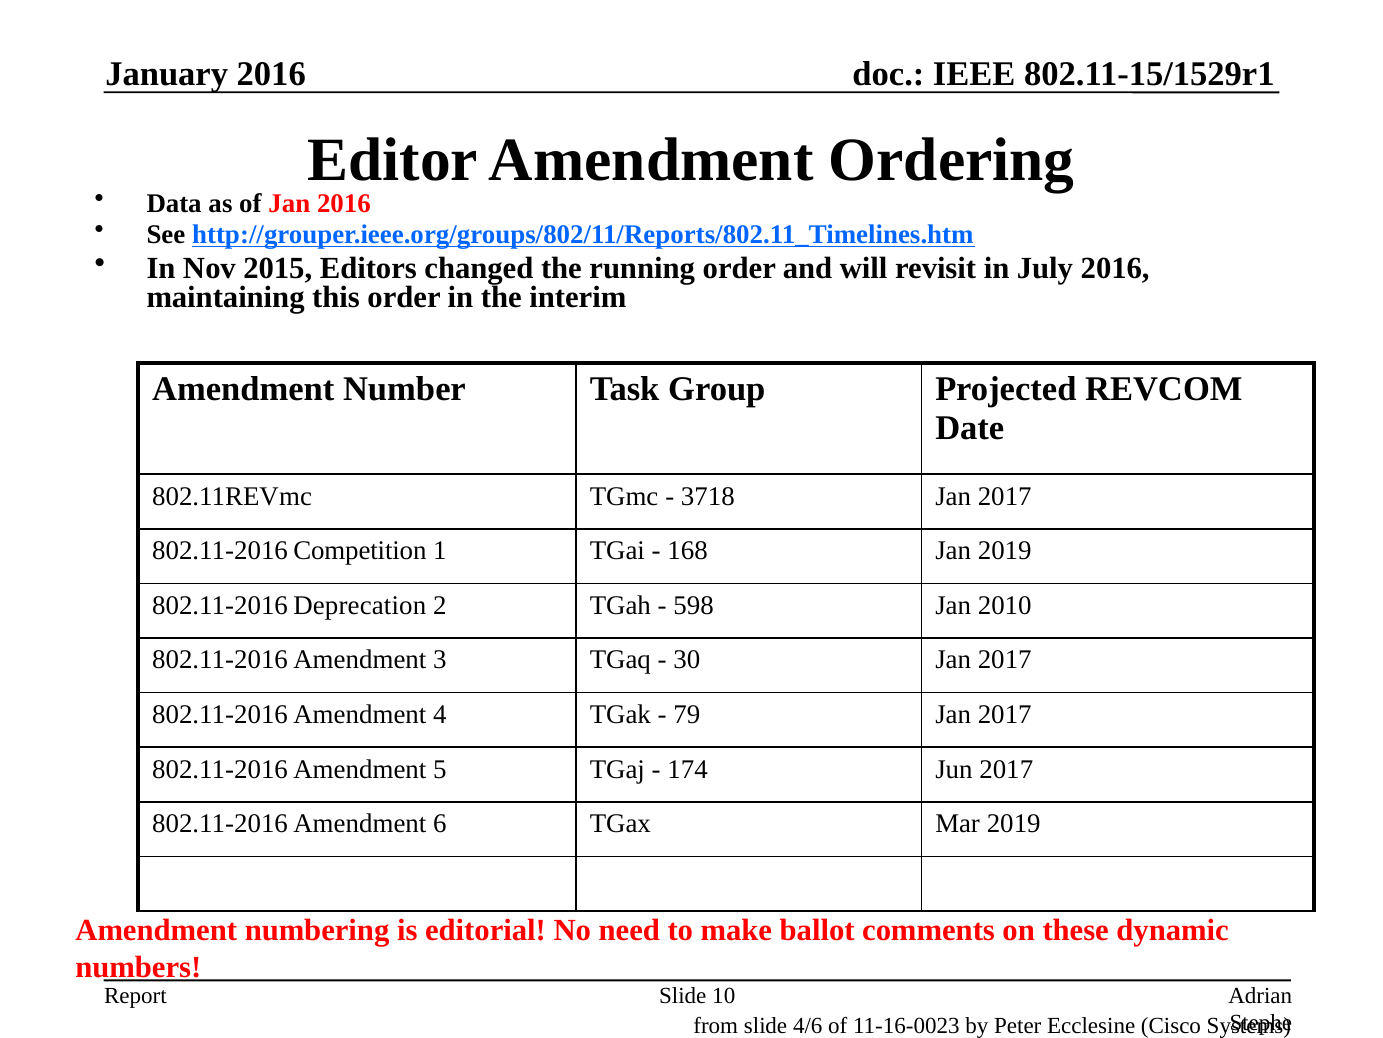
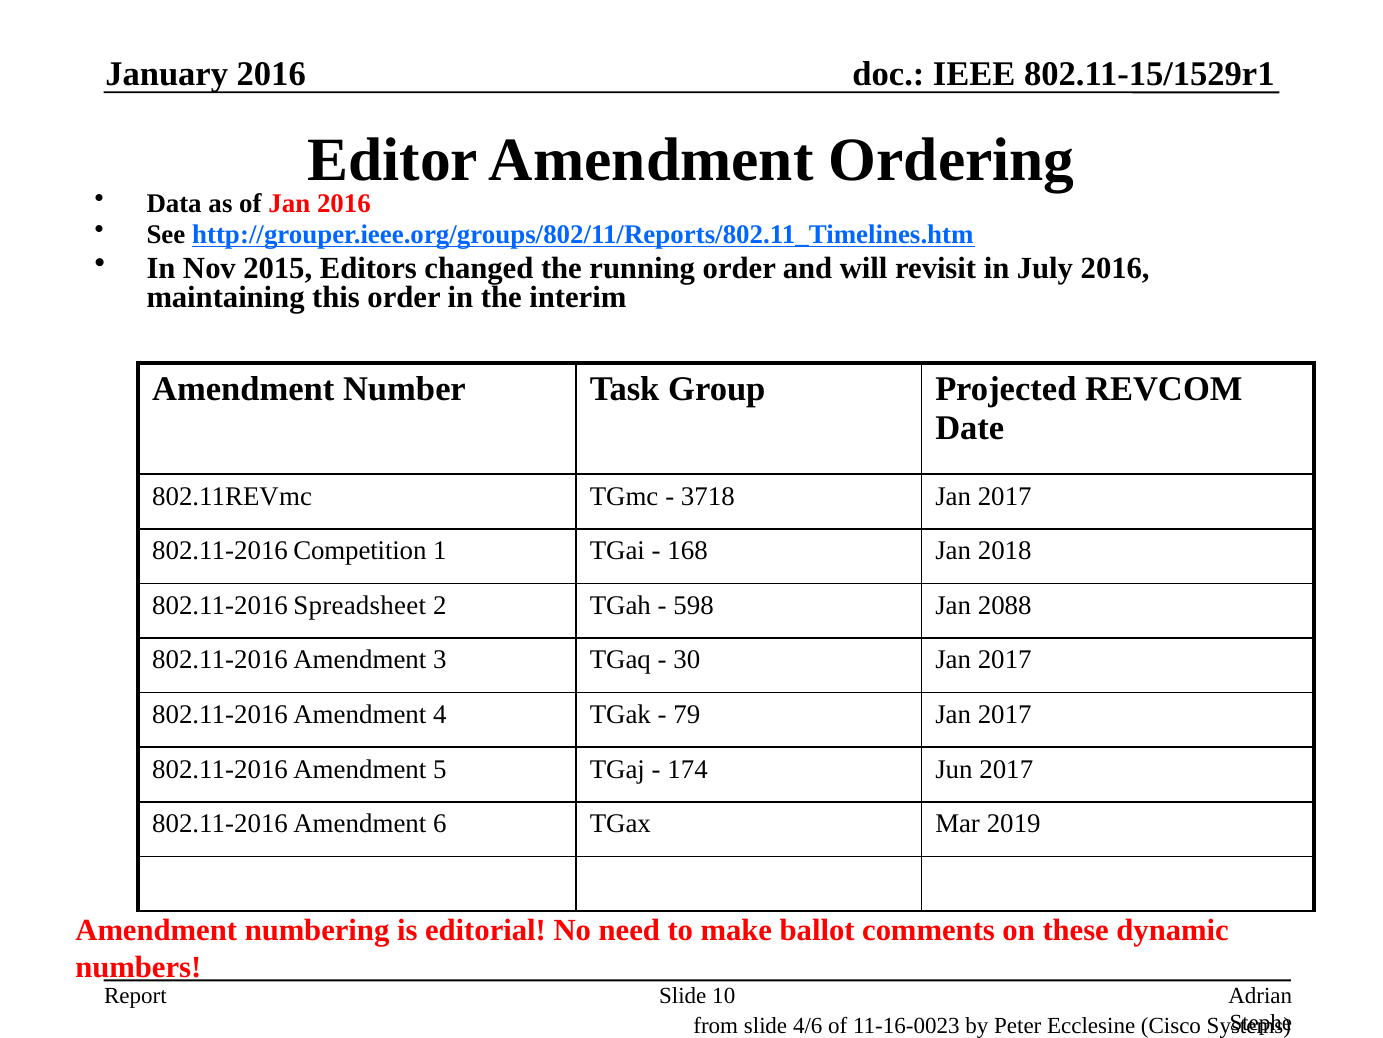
Jan 2019: 2019 -> 2018 (1005, 550)
Deprecation: Deprecation -> Spreadsheet (360, 605)
2010: 2010 -> 2088 (1005, 605)
